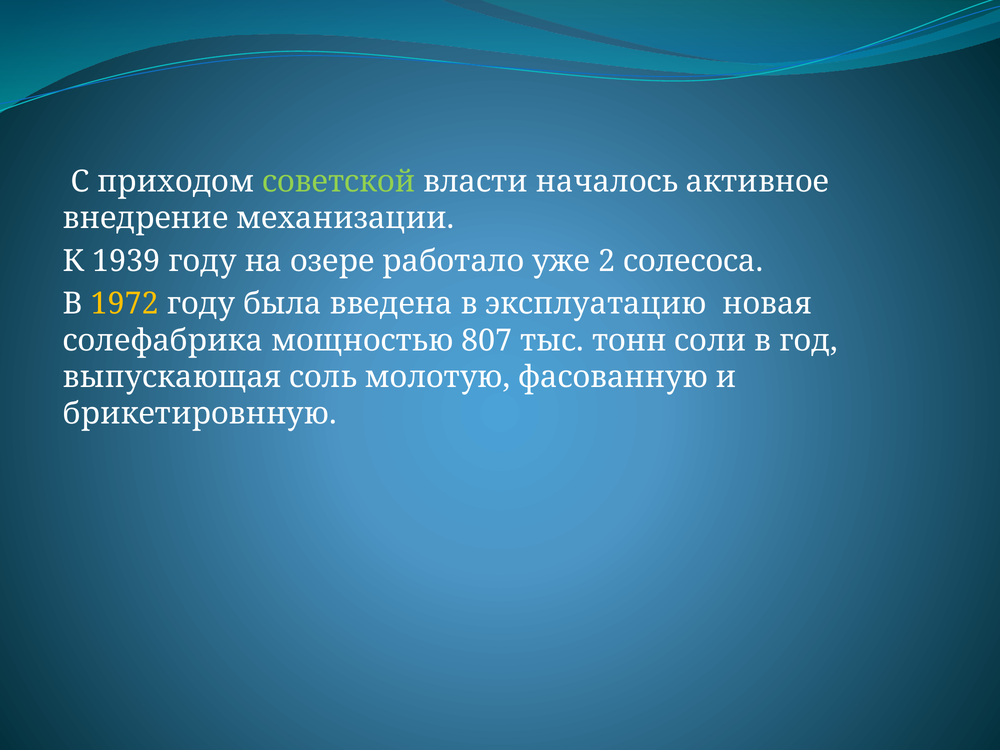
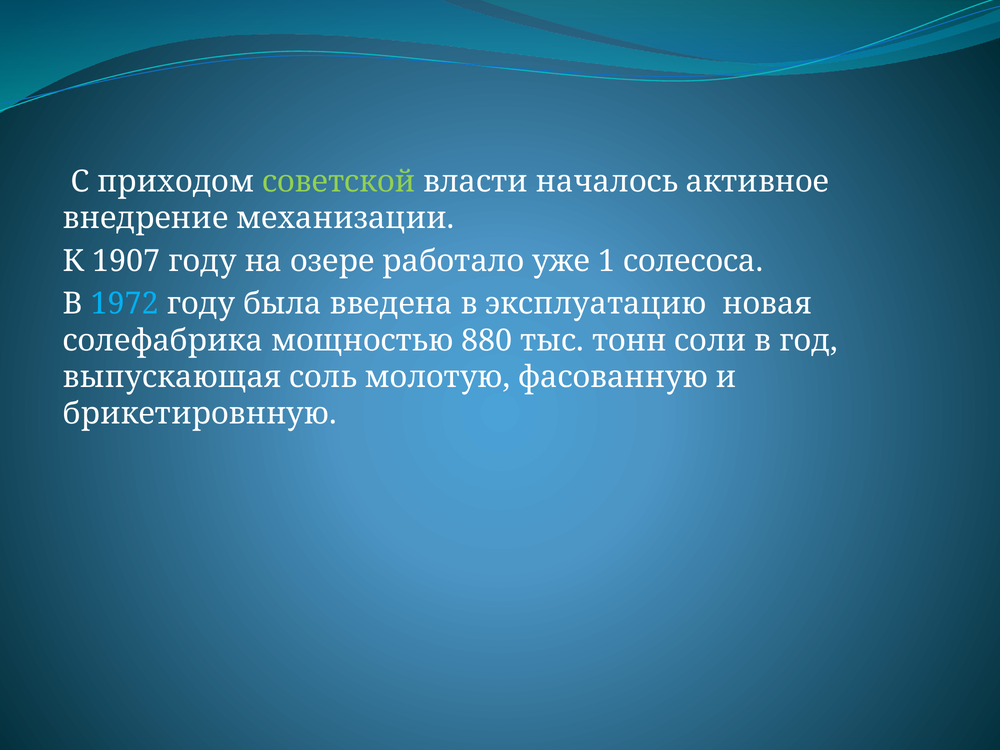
1939: 1939 -> 1907 (126, 261)
2: 2 -> 1 (607, 261)
1972 colour: yellow -> light blue (125, 304)
807: 807 -> 880 (487, 340)
